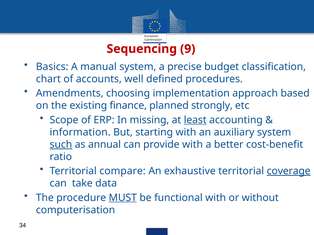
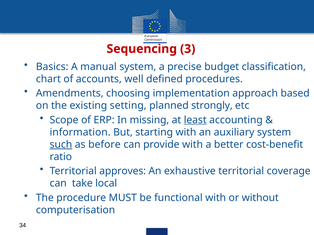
9: 9 -> 3 (188, 49)
finance: finance -> setting (128, 106)
annual: annual -> before (104, 145)
compare: compare -> approves (123, 171)
coverage underline: present -> none (289, 171)
data: data -> local (106, 184)
MUST underline: present -> none (123, 198)
